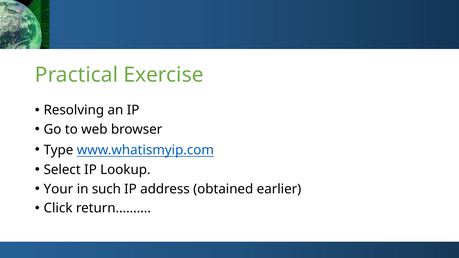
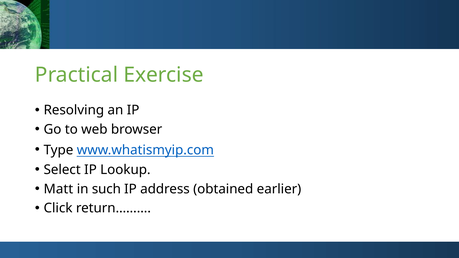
Your: Your -> Matt (58, 189)
